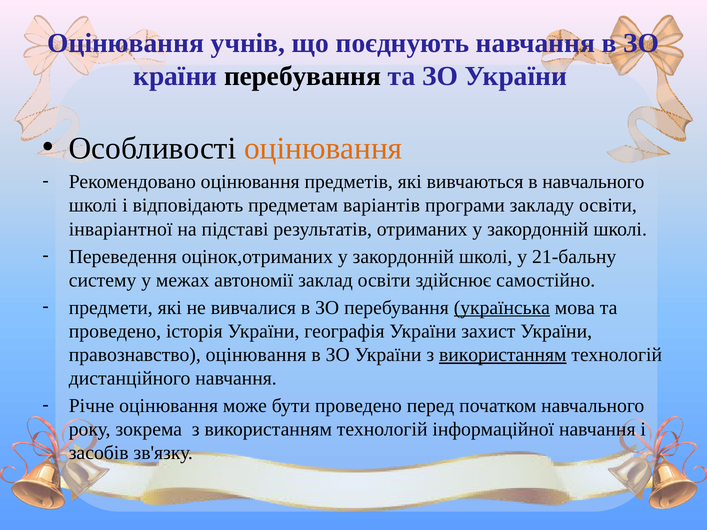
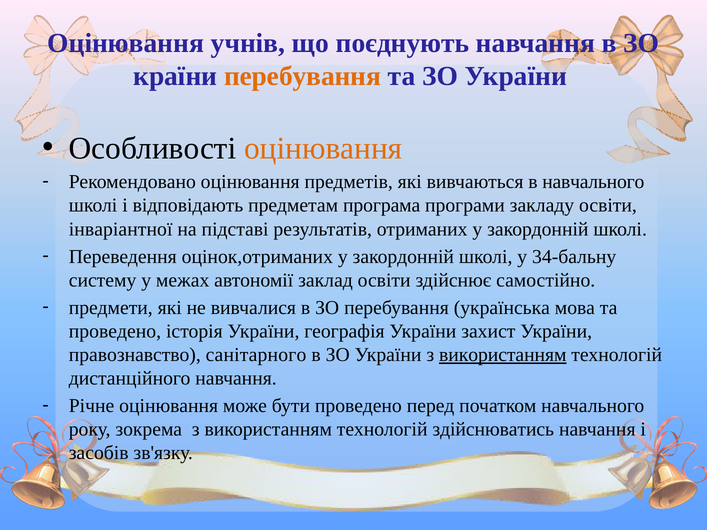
перебування colour: black -> orange (303, 76)
варіантів: варіантів -> програма (382, 206)
21-бальну: 21-бальну -> 34-бальну (574, 257)
українська underline: present -> none (502, 308)
правознавство оцінювання: оцінювання -> санітарного (256, 355)
інформаційної: інформаційної -> здійснюватись (493, 430)
